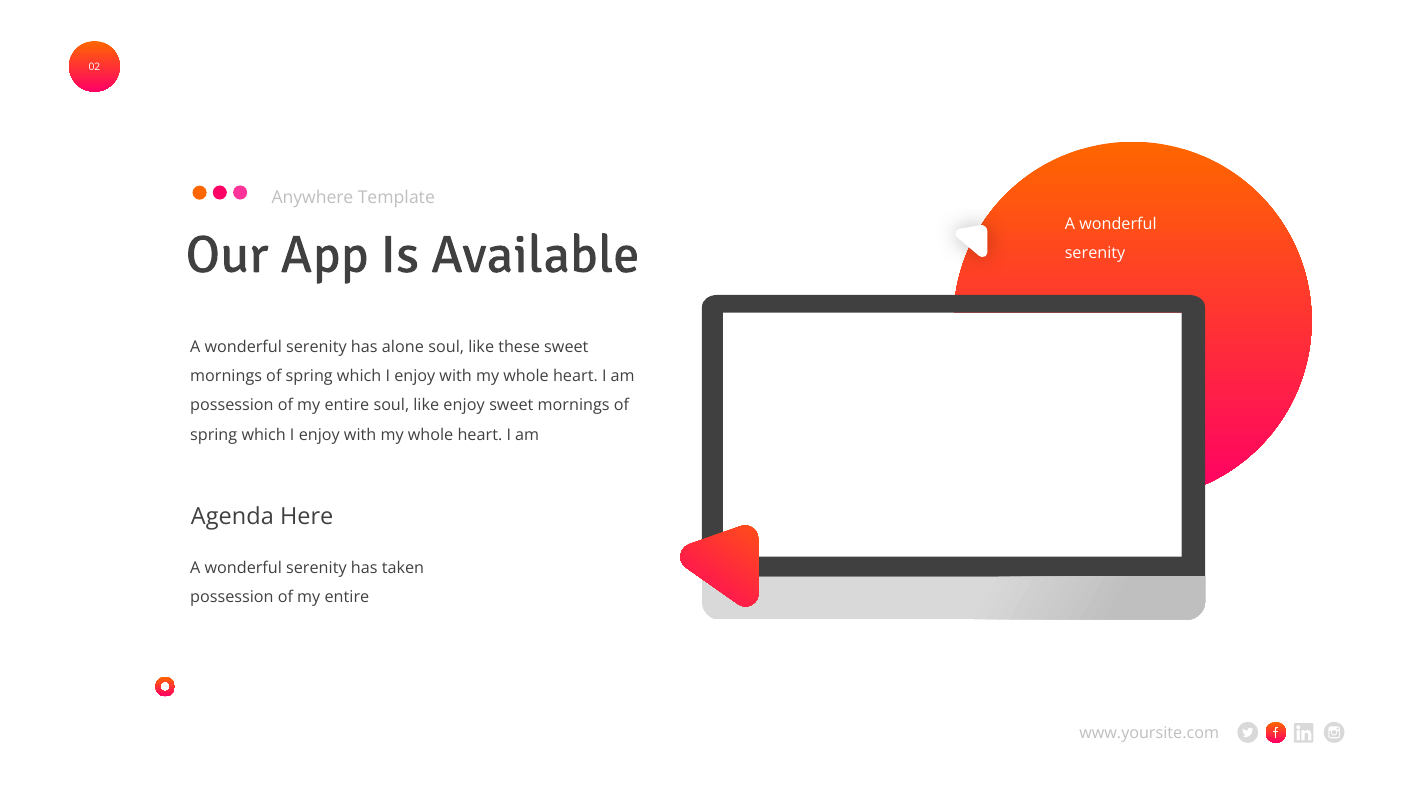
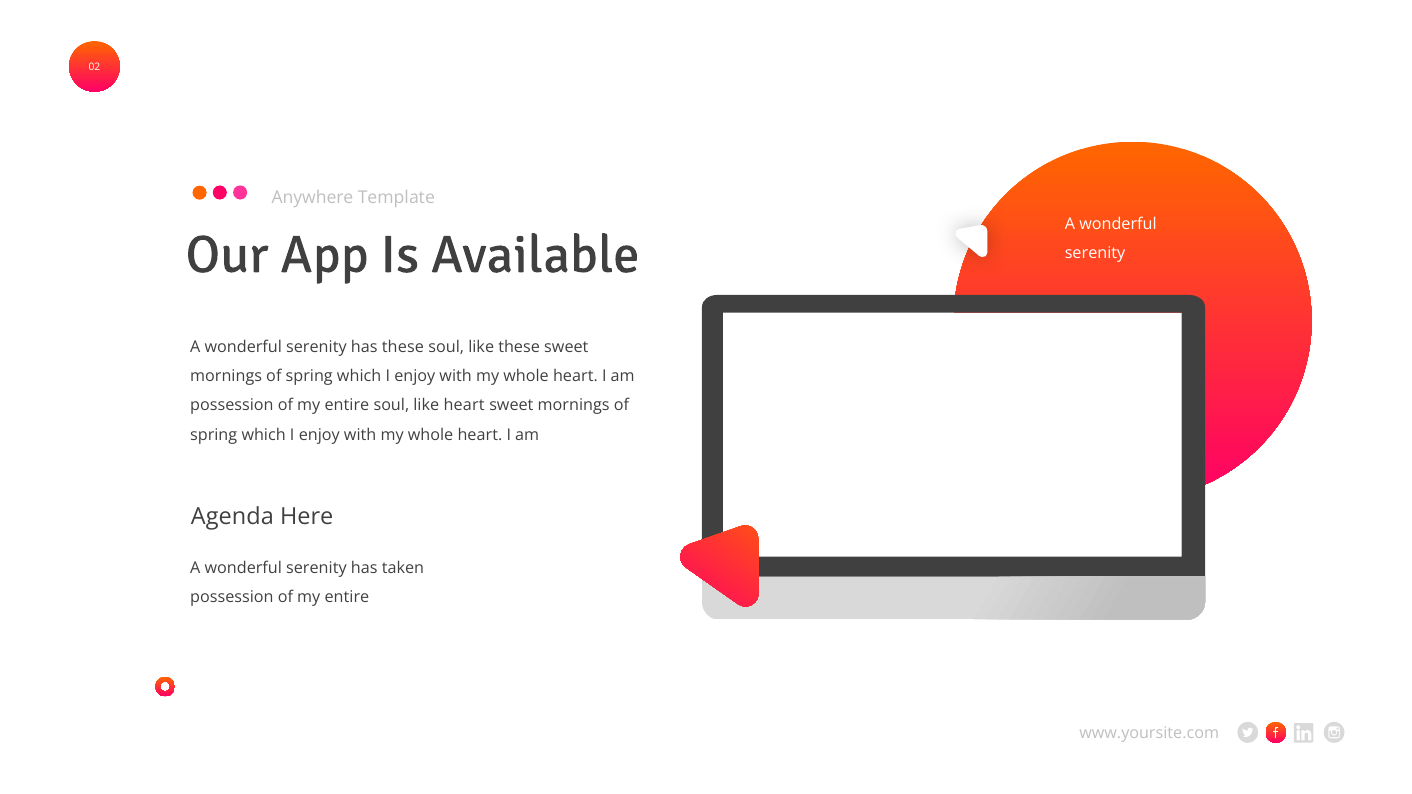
has alone: alone -> these (403, 347)
like enjoy: enjoy -> heart (464, 406)
